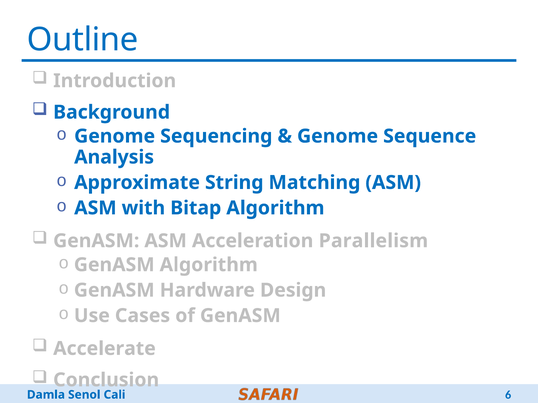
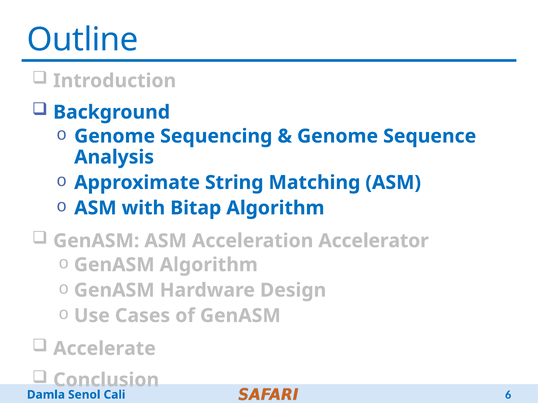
Parallelism: Parallelism -> Accelerator (374, 241)
